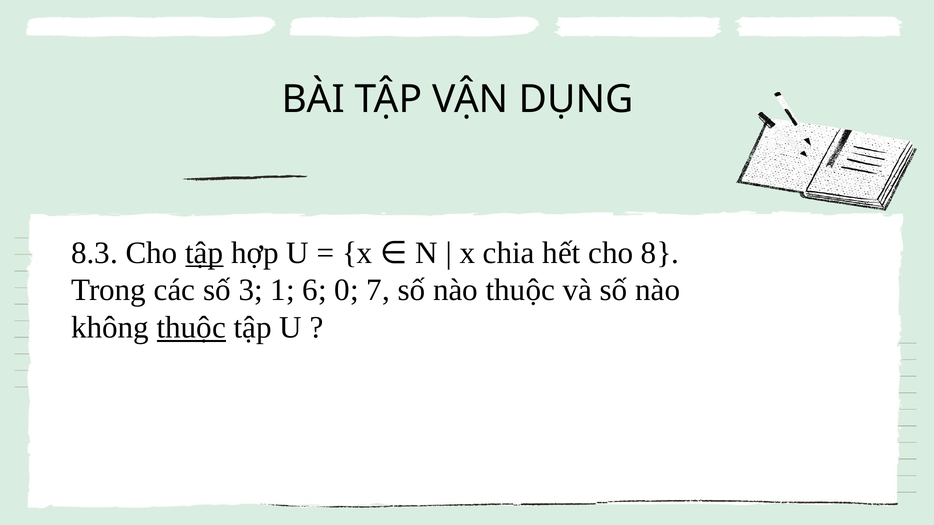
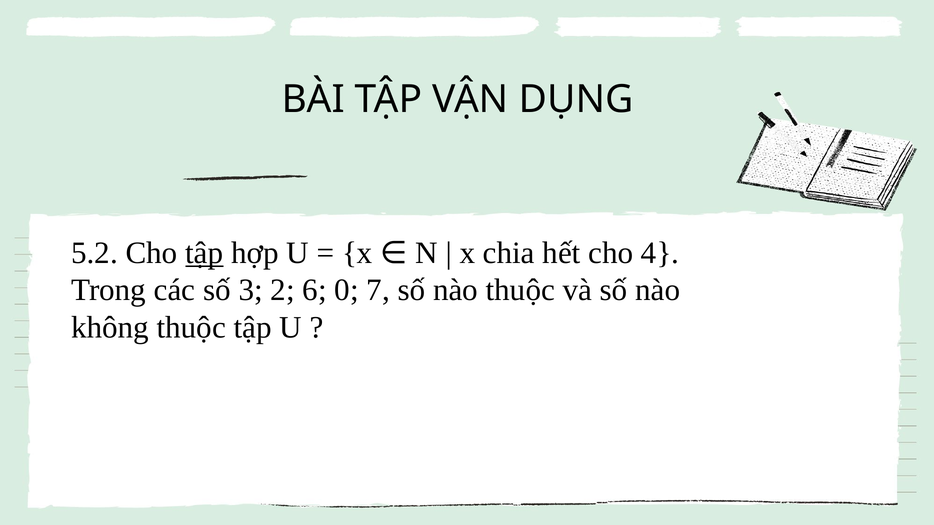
8.3: 8.3 -> 5.2 (94, 253)
8: 8 -> 4 (660, 253)
1: 1 -> 2 (283, 290)
thuộc underline: present -> none (191, 328)
